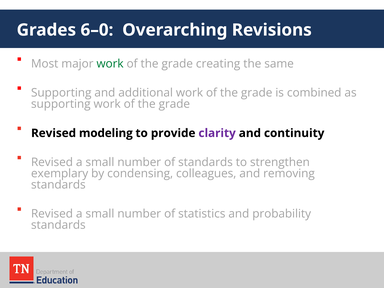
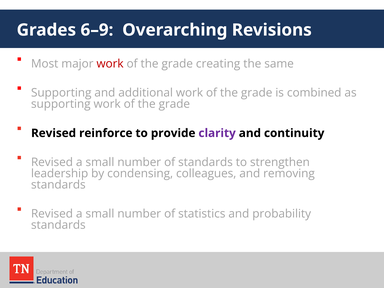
6–0: 6–0 -> 6–9 (97, 30)
work colour: green -> red (110, 64)
modeling: modeling -> reinforce (106, 133)
exemplary: exemplary -> leadership (60, 173)
